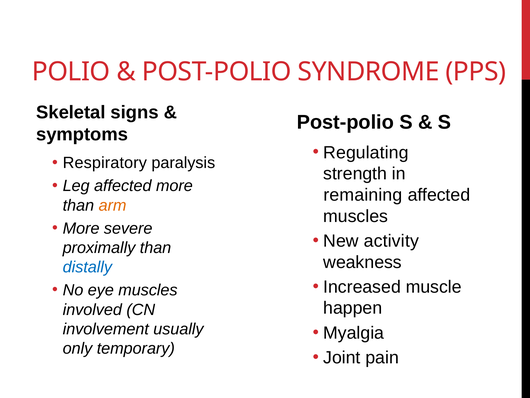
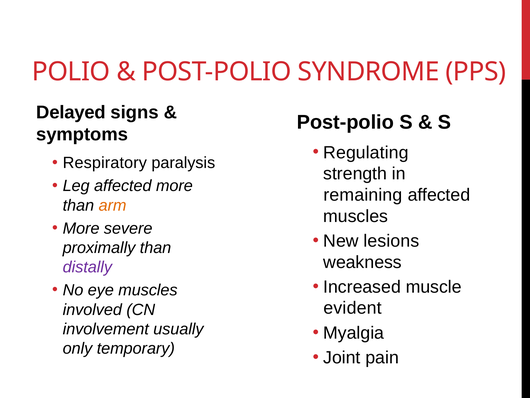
Skeletal: Skeletal -> Delayed (71, 112)
activity: activity -> lesions (391, 241)
distally colour: blue -> purple (87, 267)
happen: happen -> evident (353, 308)
